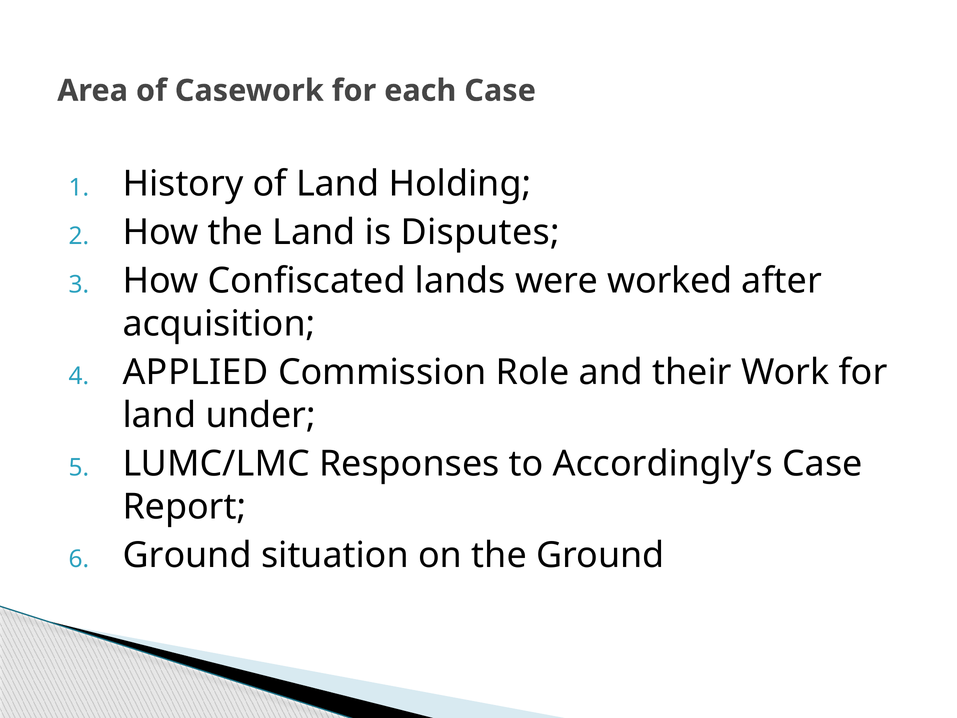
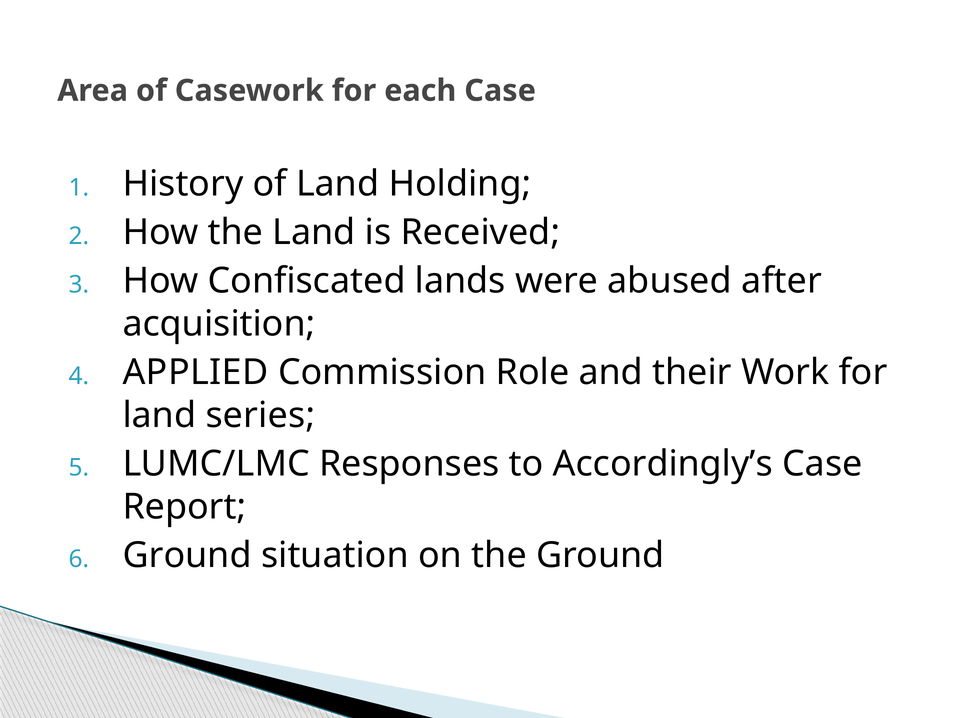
Disputes: Disputes -> Received (480, 232)
worked: worked -> abused (670, 281)
under: under -> series (260, 415)
